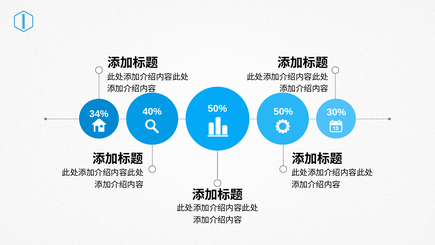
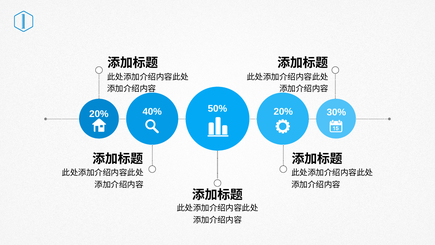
50% 50%: 50% -> 20% (283, 112)
34%: 34% -> 20% (99, 114)
